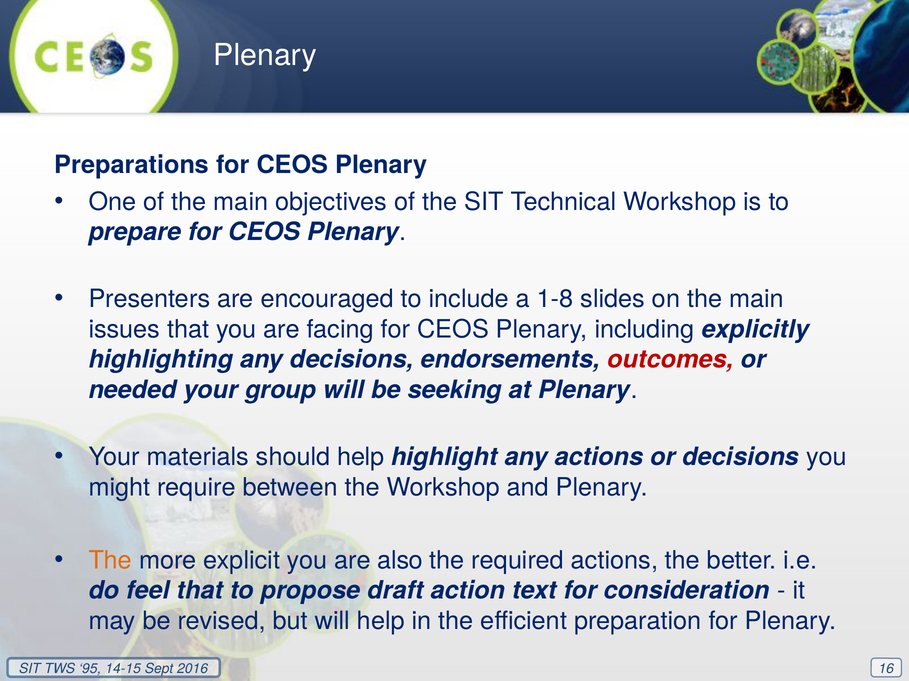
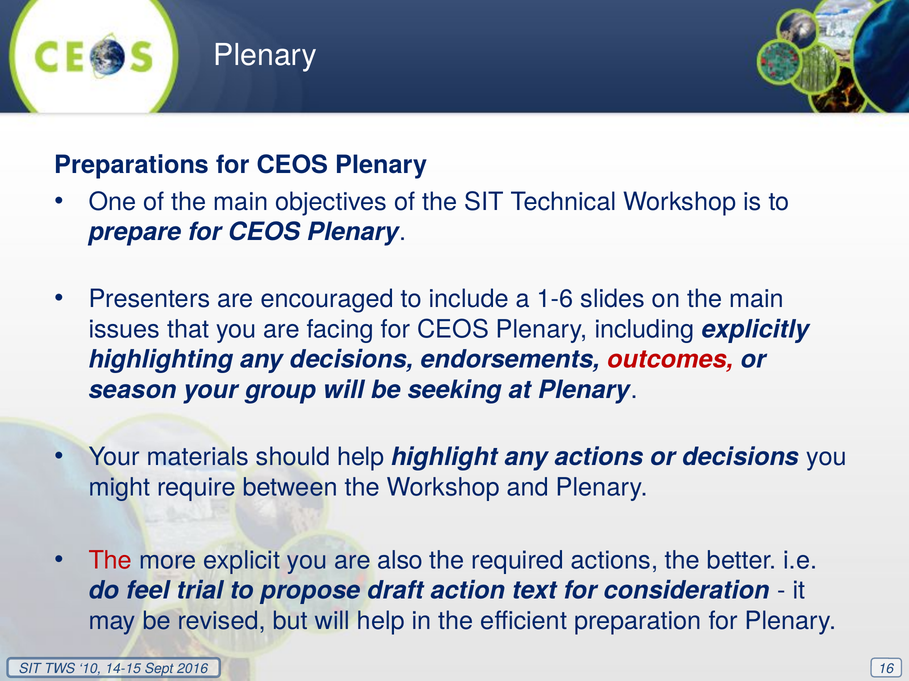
1-8: 1-8 -> 1-6 (555, 299)
needed: needed -> season (133, 390)
The colour: orange -> red (110, 561)
feel that: that -> trial (200, 591)
95: 95 -> 10 (90, 669)
